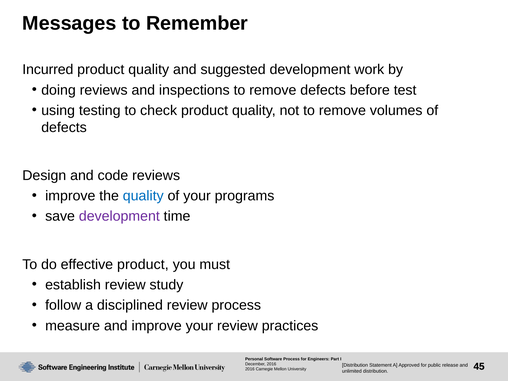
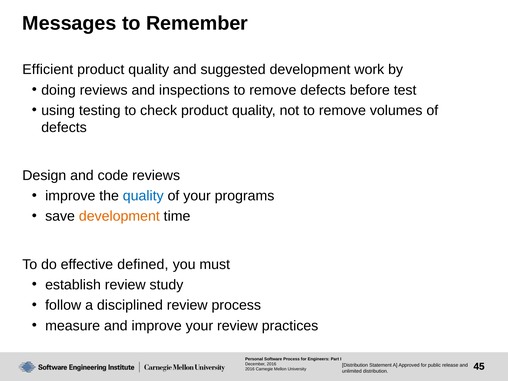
Incurred: Incurred -> Efficient (48, 70)
development colour: purple -> orange (119, 216)
effective product: product -> defined (143, 264)
